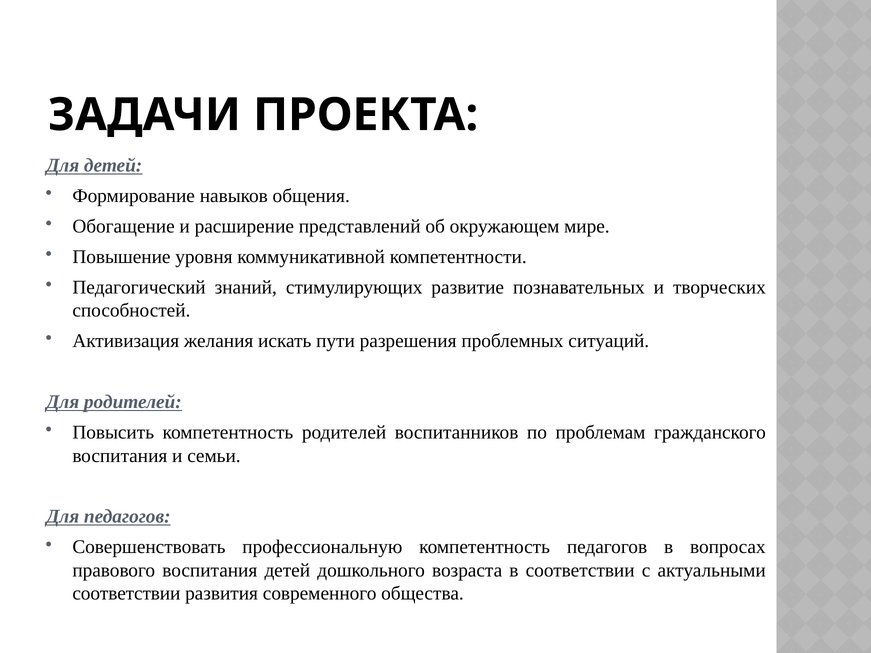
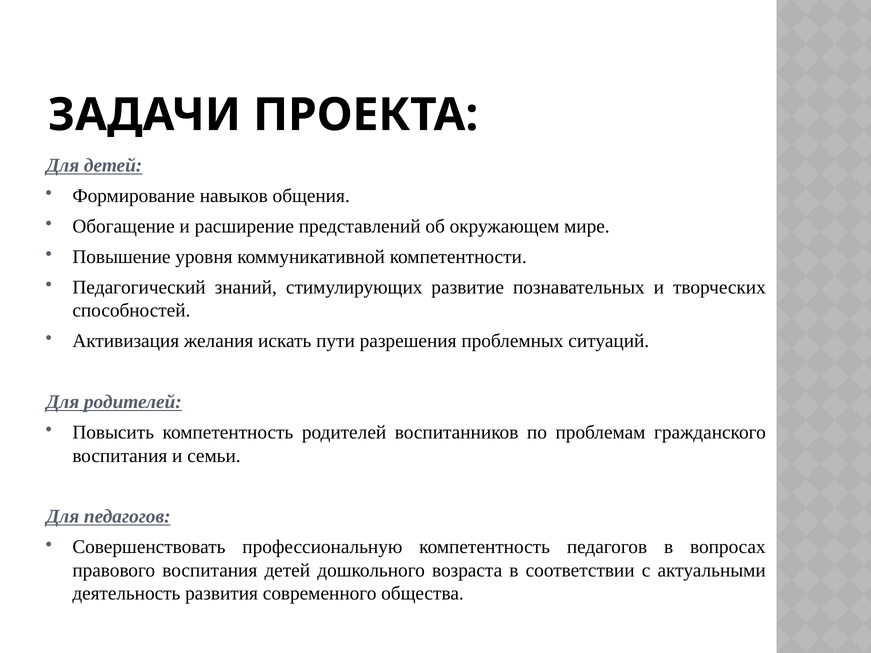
соответствии: соответствии -> деятельность (126, 594)
